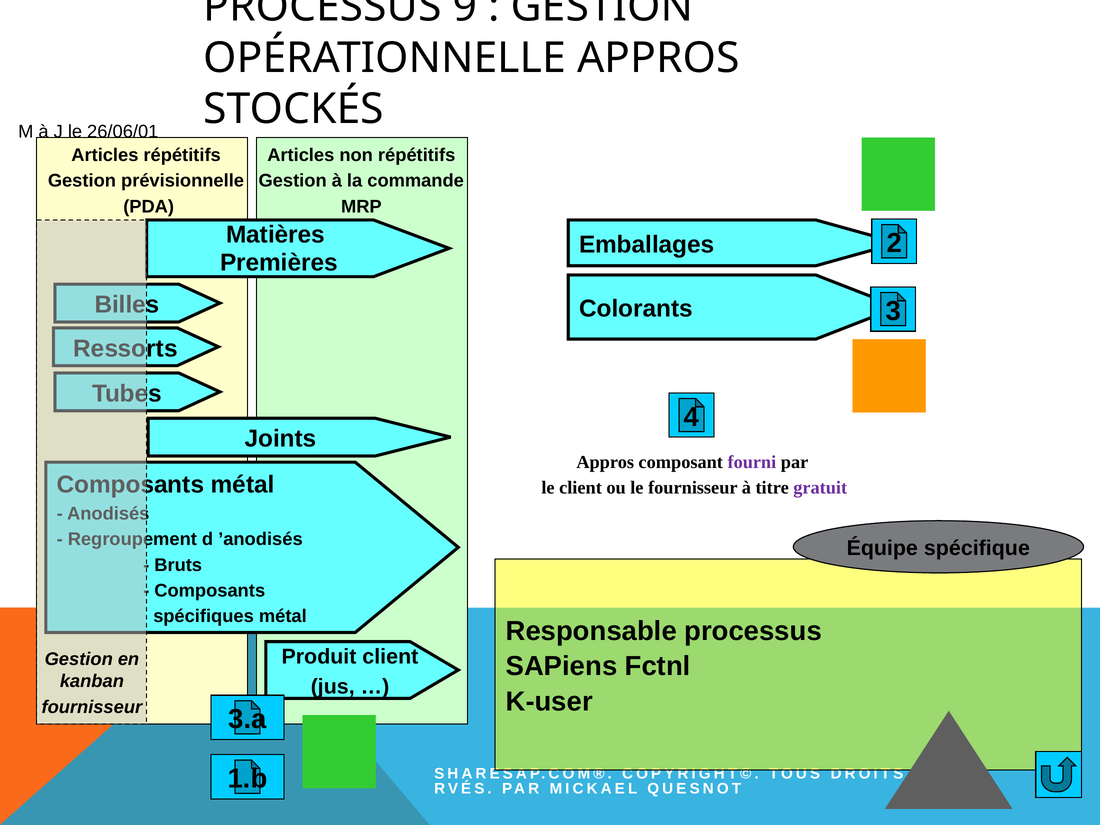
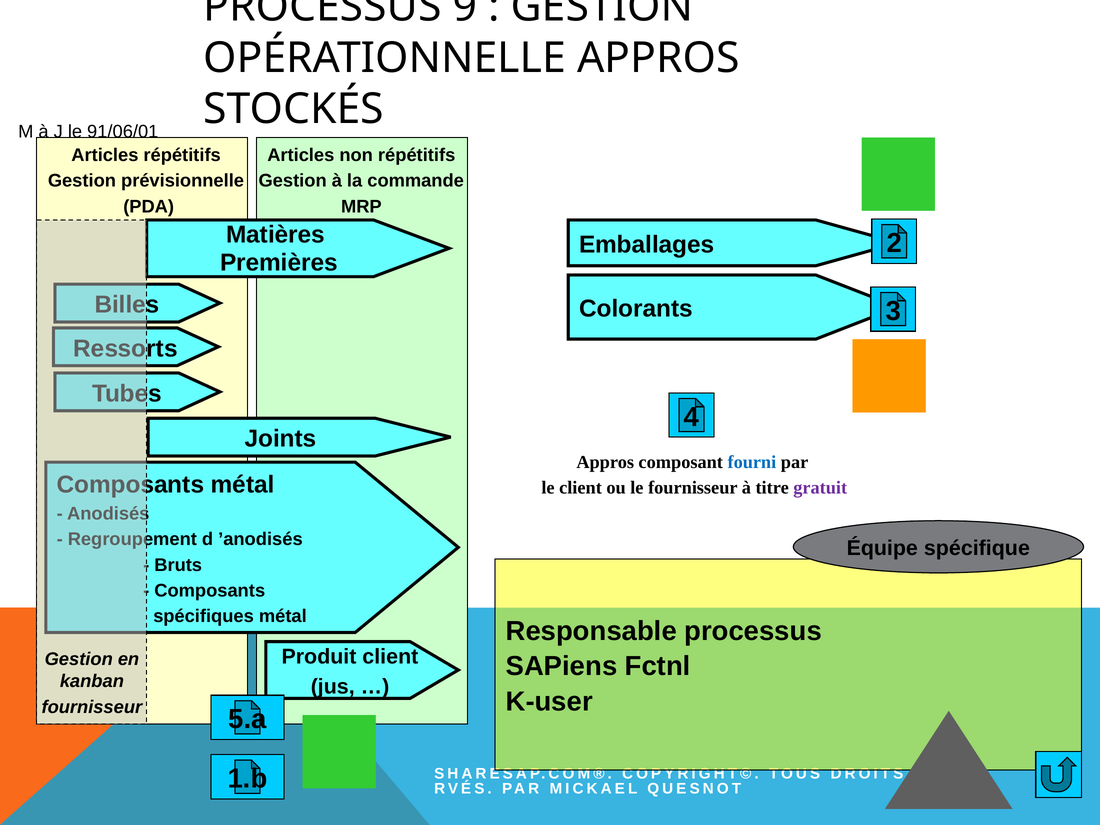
26/06/01: 26/06/01 -> 91/06/01 (123, 132)
fourni colour: purple -> blue (752, 462)
3.a: 3.a -> 5.a (247, 719)
